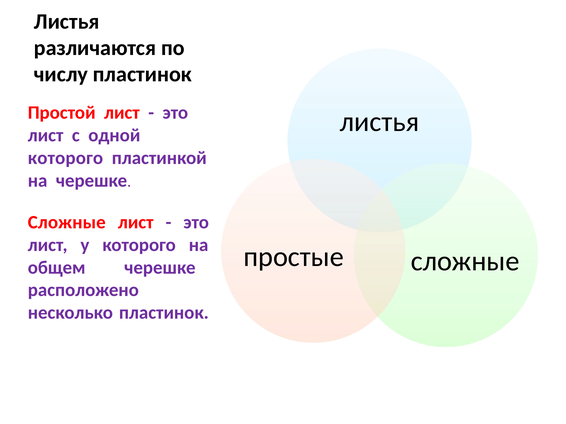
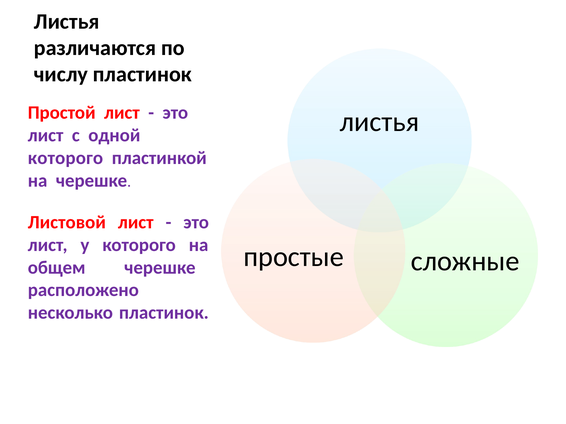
Сложные: Сложные -> Листовой (67, 223)
